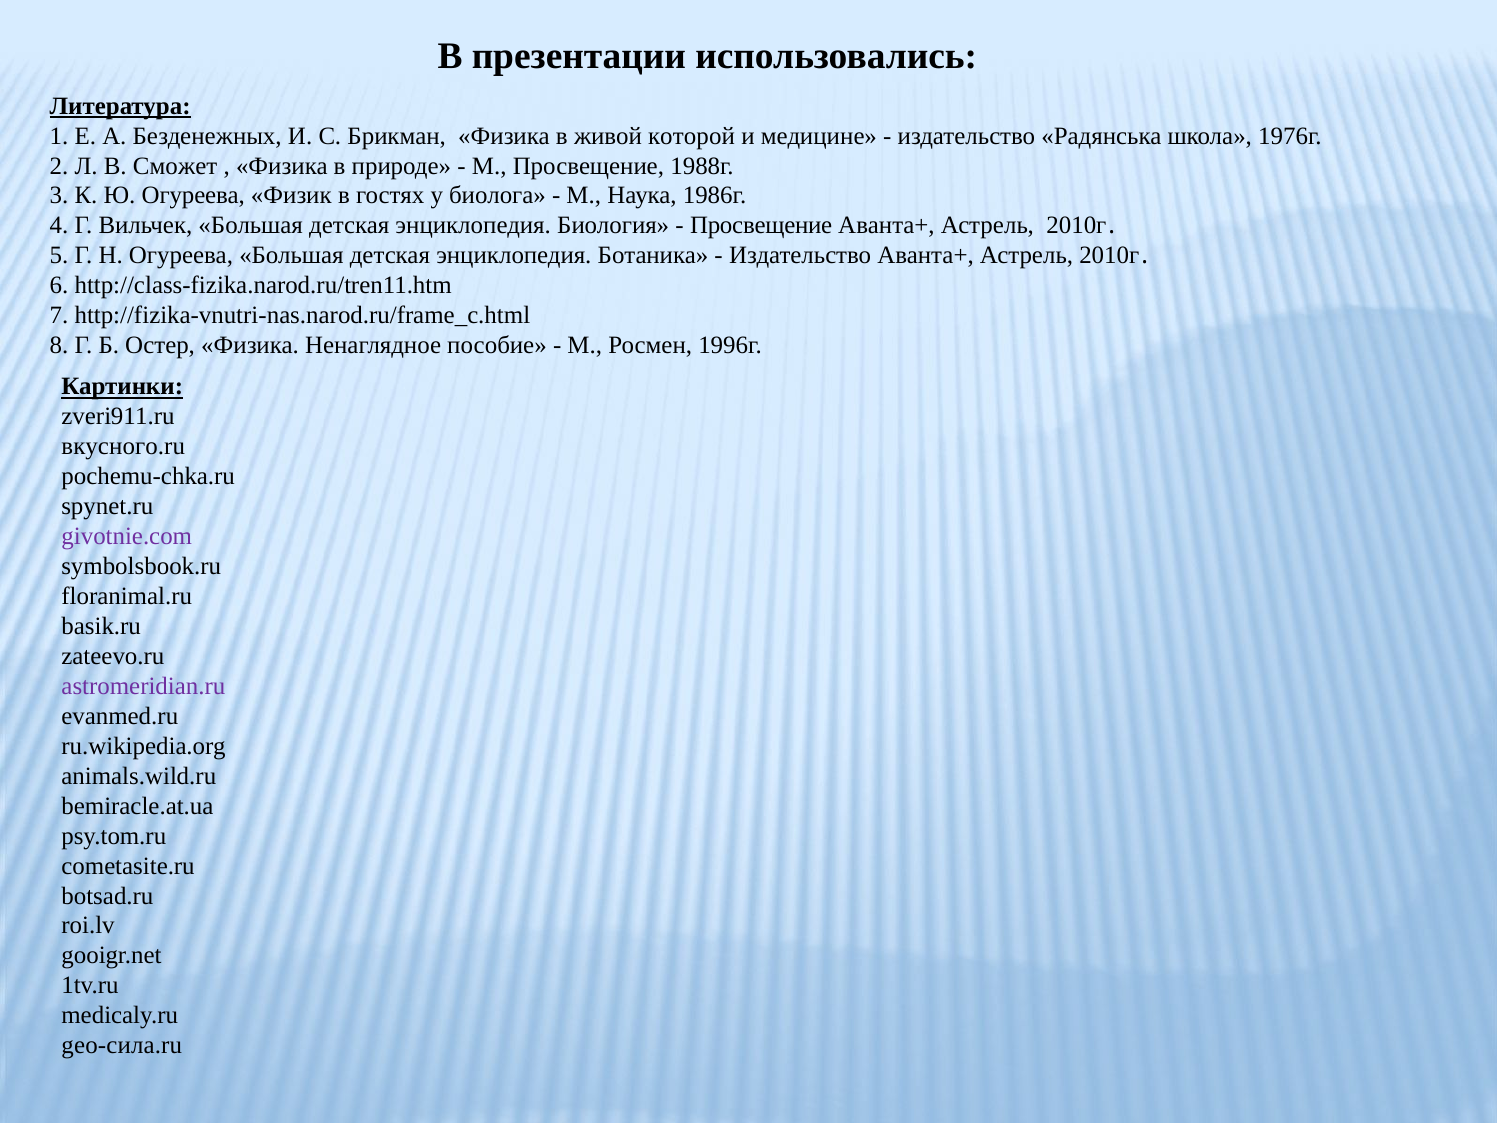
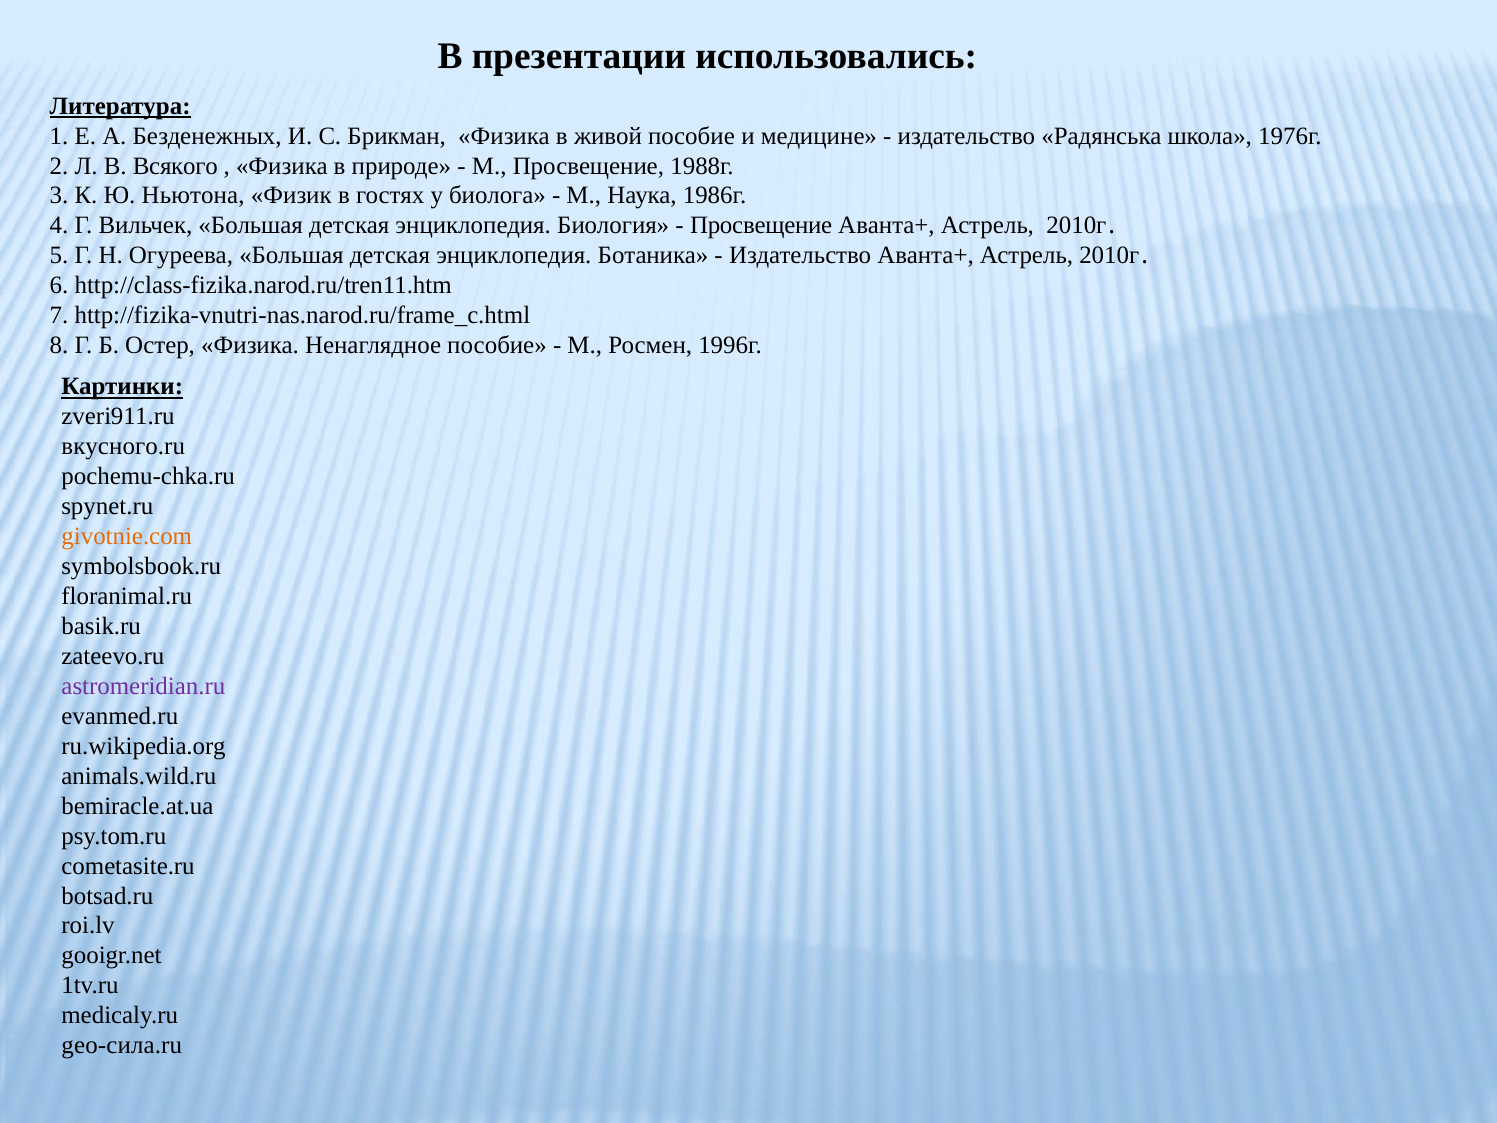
живой которой: которой -> пособие (691, 136)
Сможет: Сможет -> Всякого (175, 166)
Ю Огуреева: Огуреева -> Ньютона (193, 196)
givotnie.com colour: purple -> orange (127, 536)
